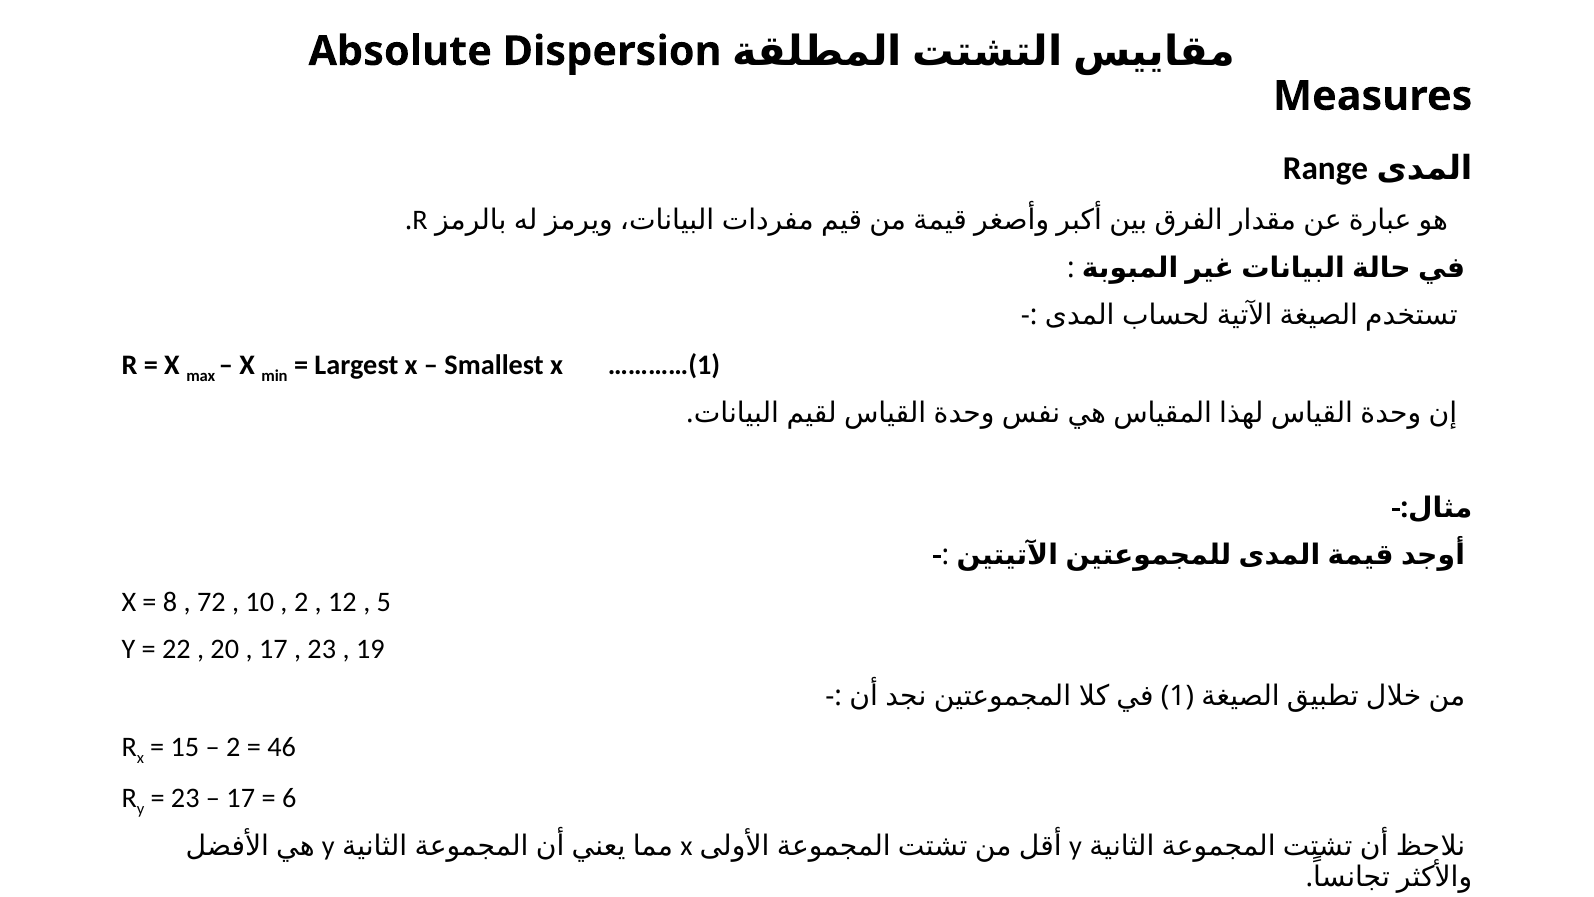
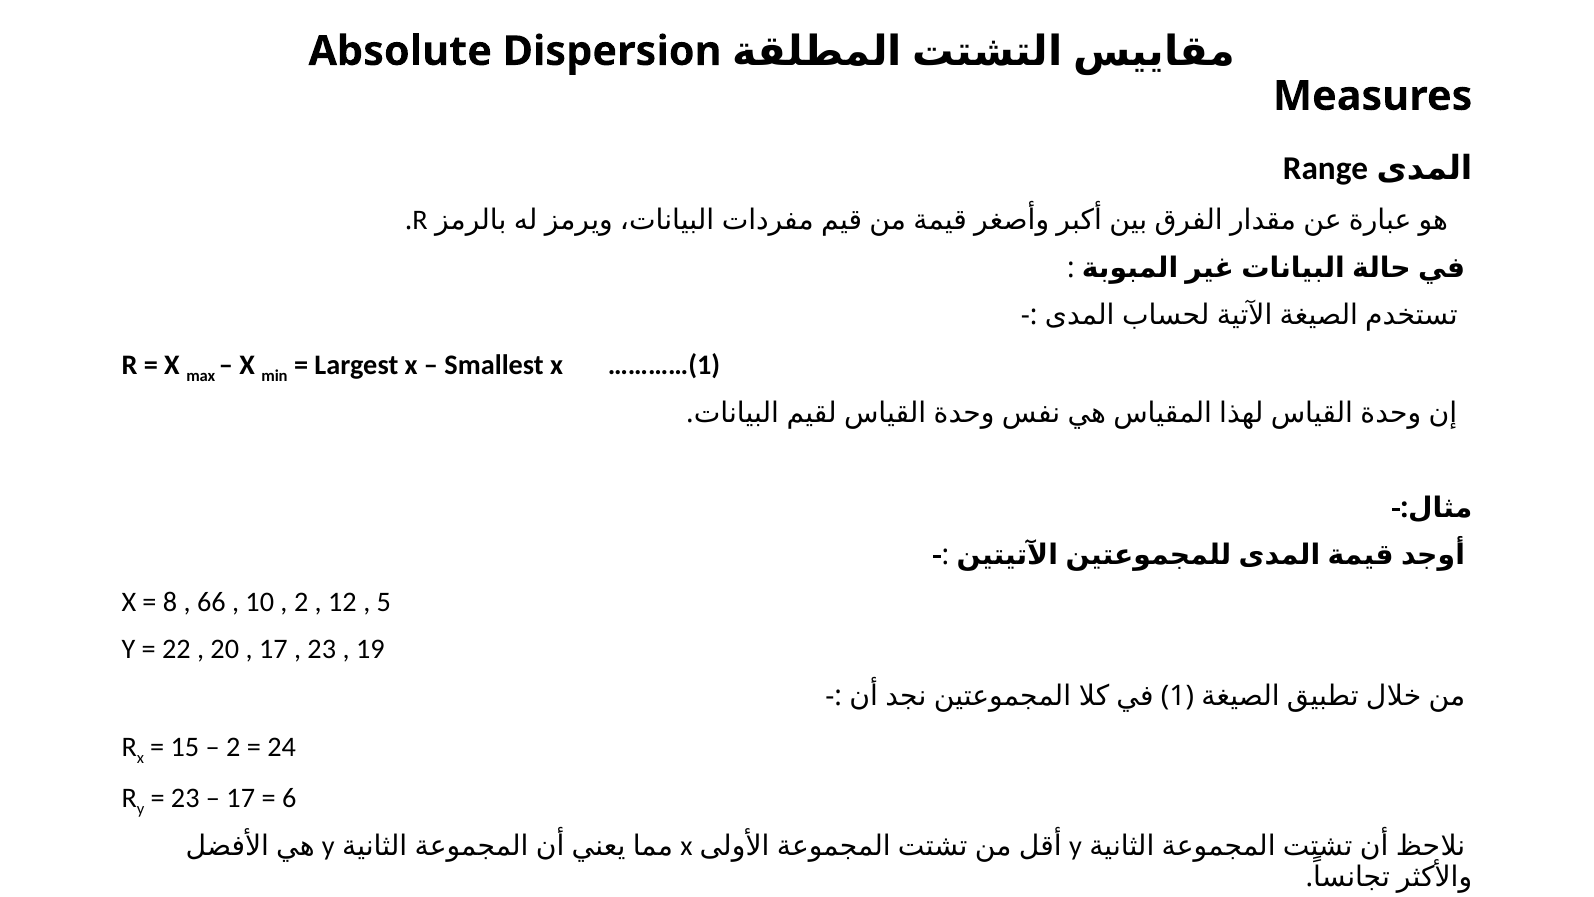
72: 72 -> 66 (211, 602)
46: 46 -> 24 (282, 747)
